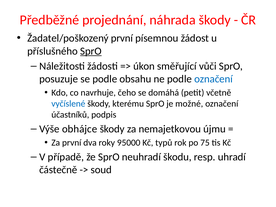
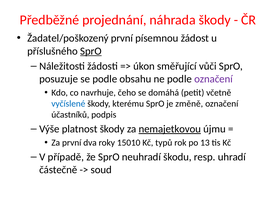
označení colour: blue -> purple (213, 79)
možné: možné -> změně (189, 104)
obhájce: obhájce -> platnost (80, 129)
nemajetkovou underline: none -> present (170, 129)
95000: 95000 -> 15010 (129, 143)
75: 75 -> 13 (205, 143)
